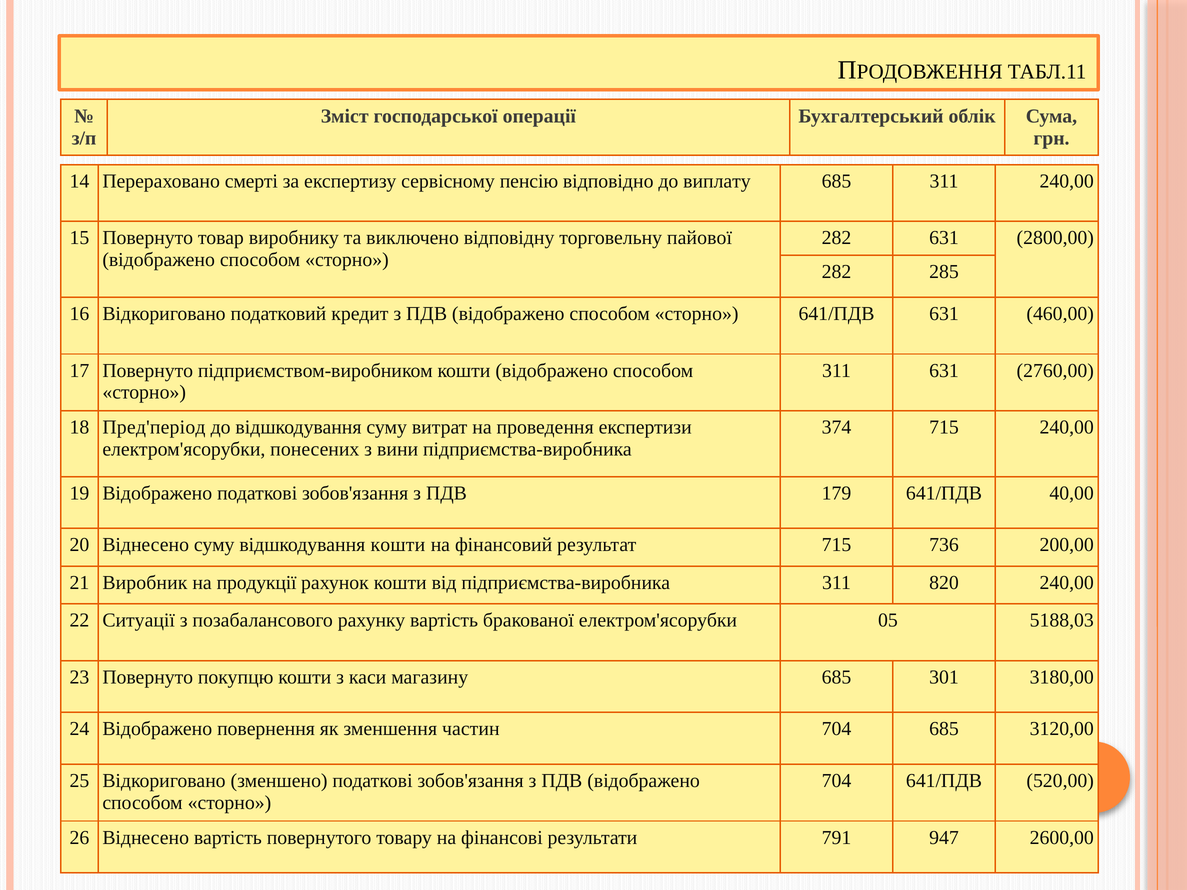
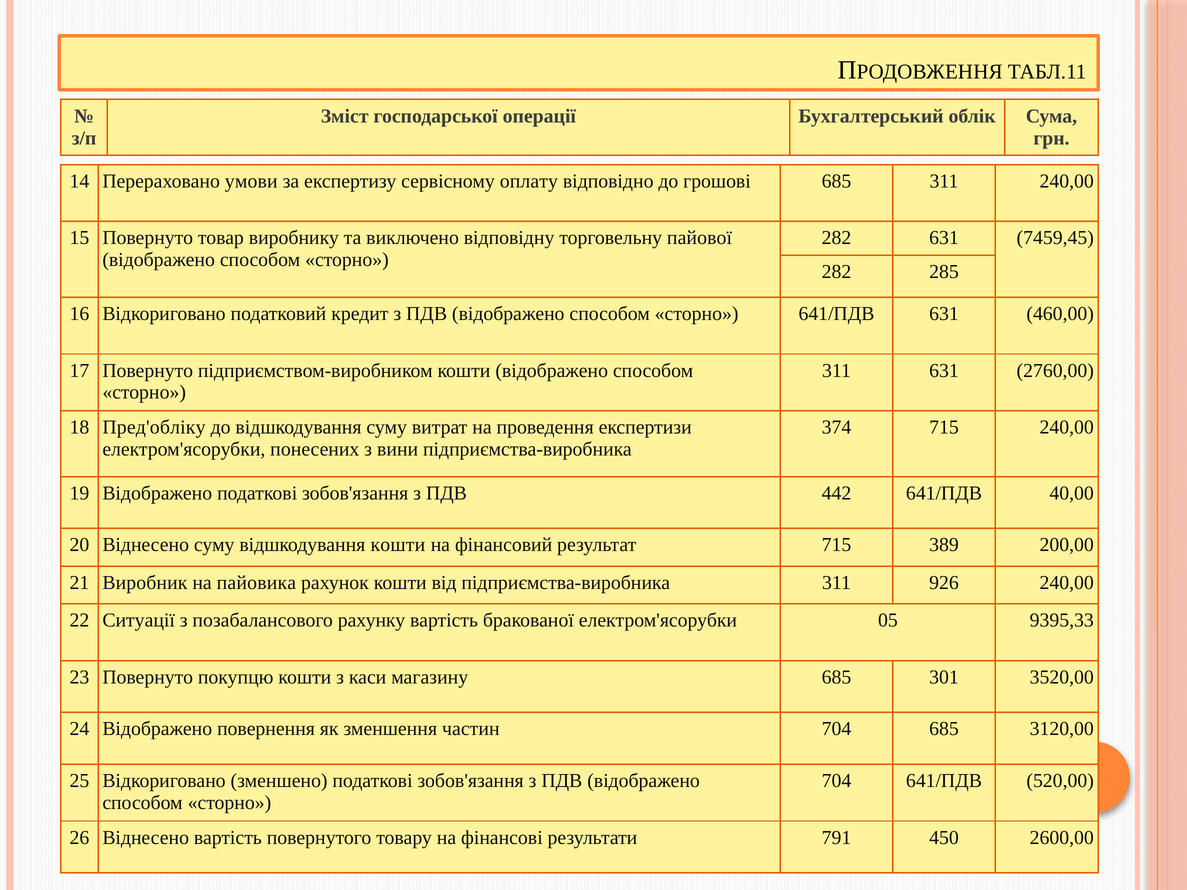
смерті: смерті -> умови (251, 181)
пенсію: пенсію -> оплату (529, 181)
виплату: виплату -> грошові (717, 181)
2800,00: 2800,00 -> 7459,45 (1055, 238)
Пред'період: Пред'період -> Пред'обліку (154, 427)
179: 179 -> 442 (837, 493)
736: 736 -> 389 (944, 545)
продукції: продукції -> пайовика (256, 583)
820: 820 -> 926 (944, 583)
5188,03: 5188,03 -> 9395,33 (1062, 621)
3180,00: 3180,00 -> 3520,00 (1062, 677)
947: 947 -> 450 (944, 838)
